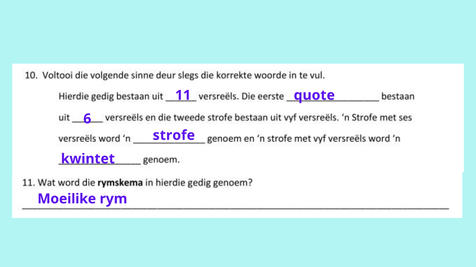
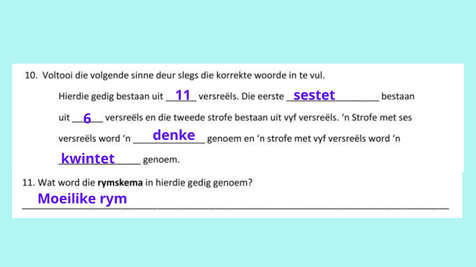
quote: quote -> sestet (314, 95)
strofe: strofe -> denke (174, 136)
